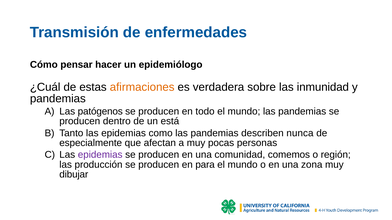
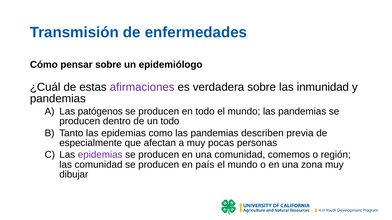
pensar hacer: hacer -> sobre (108, 65)
afirmaciones colour: orange -> purple (142, 87)
un está: está -> todo (170, 121)
nunca: nunca -> previa (300, 133)
las producción: producción -> comunidad (99, 165)
para: para -> país (205, 165)
